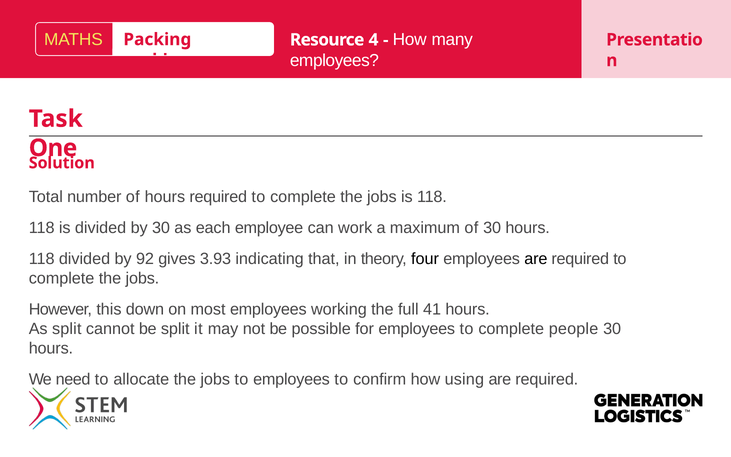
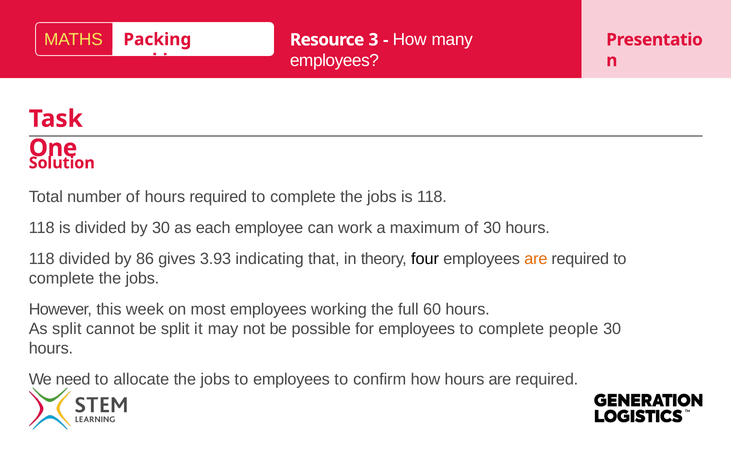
4: 4 -> 3 (374, 40)
92: 92 -> 86 (145, 258)
are colour: black -> orange (536, 258)
down: down -> week (145, 309)
41: 41 -> 60 (432, 309)
how using: using -> hours (464, 379)
